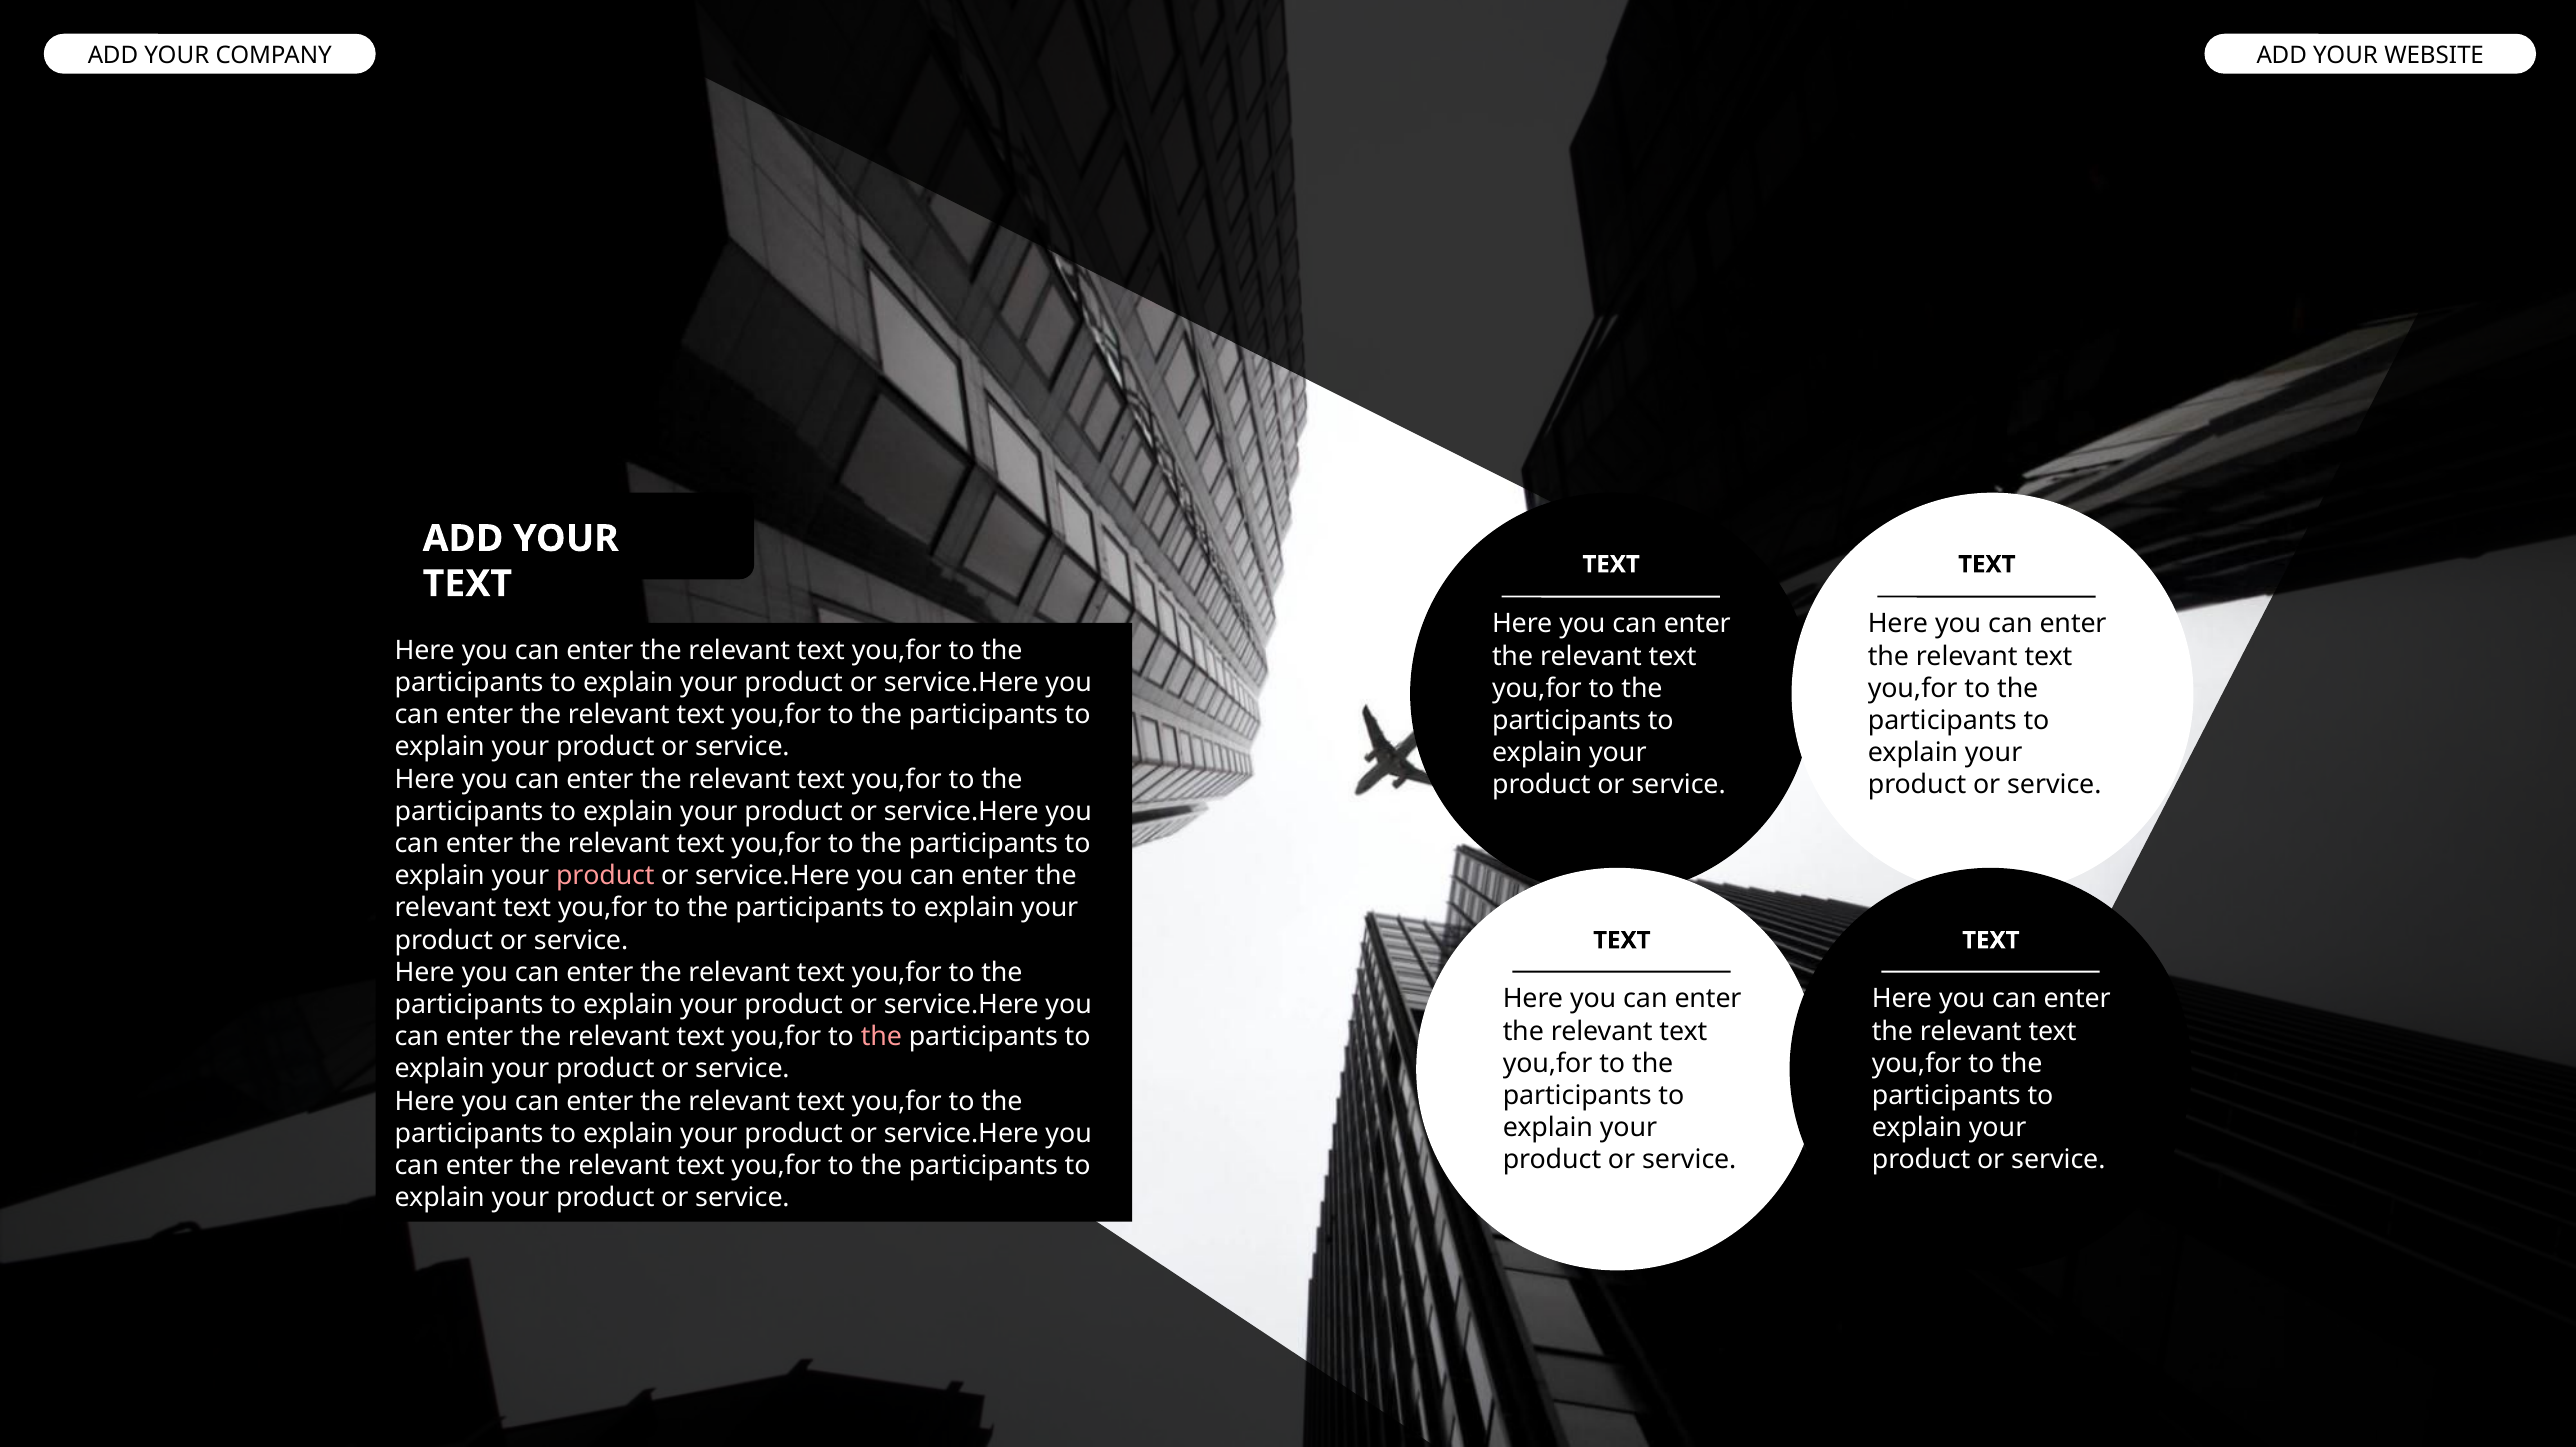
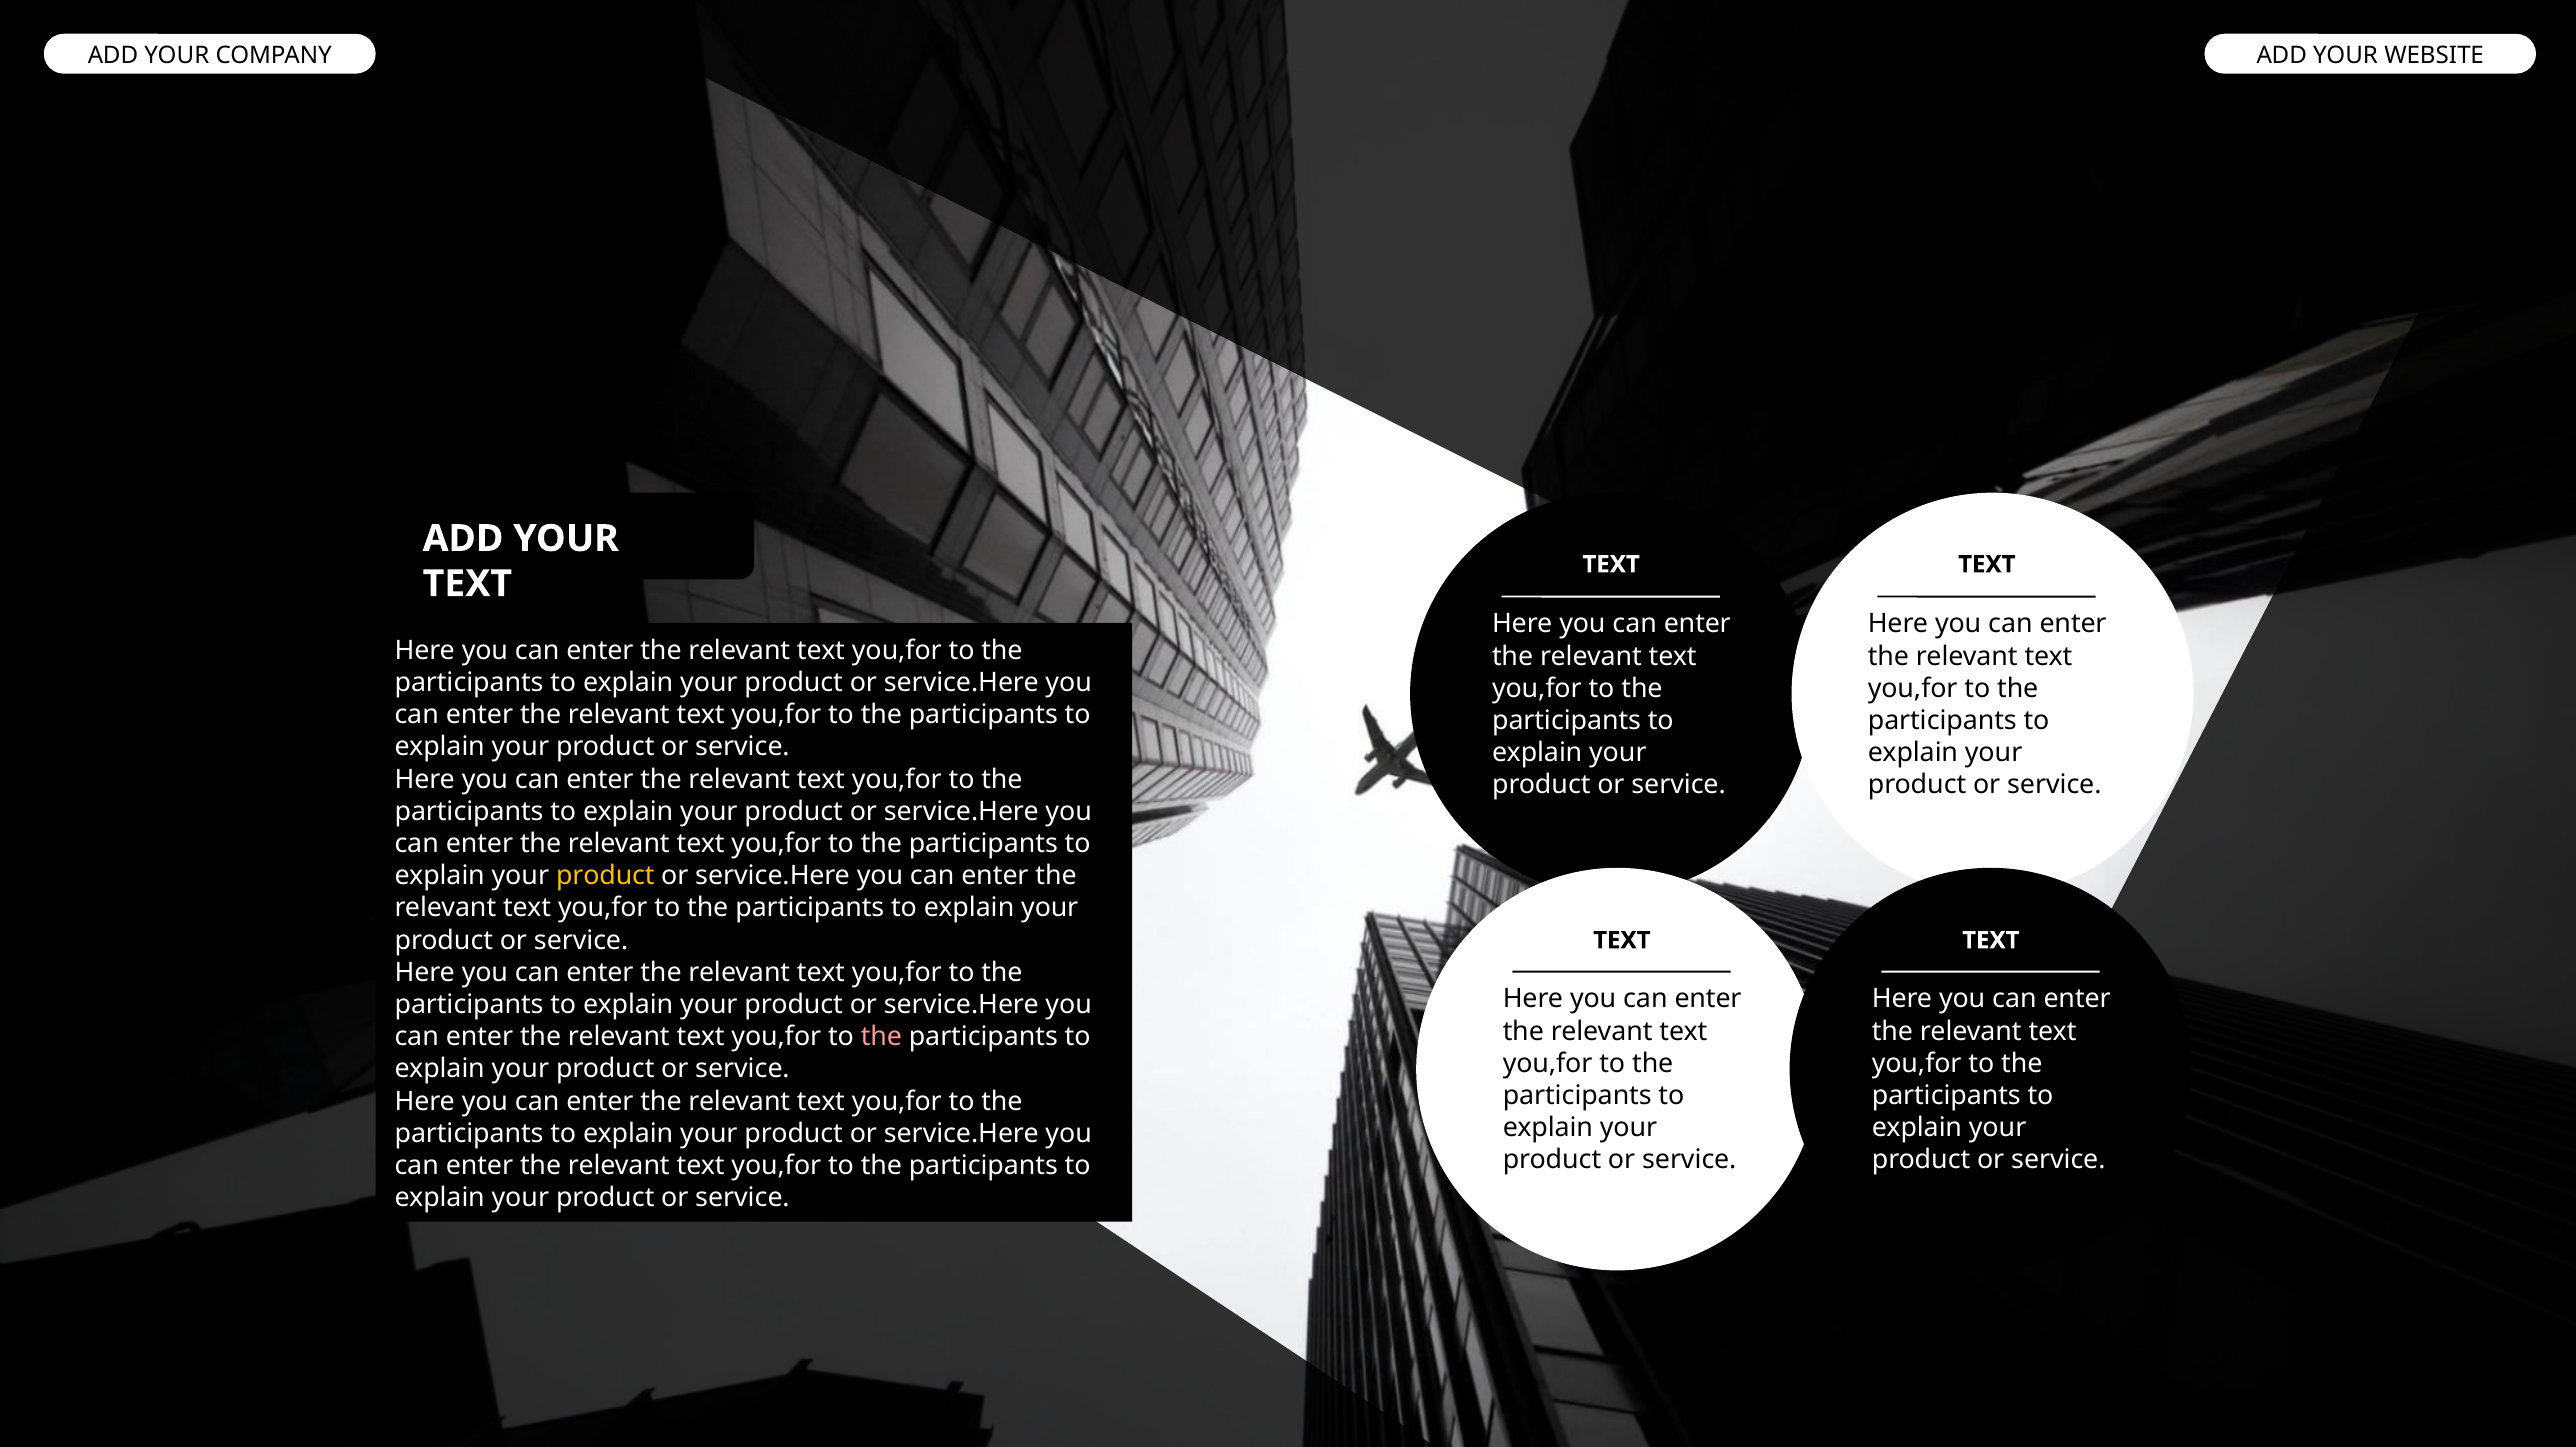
product colour: pink -> yellow (605, 876)
